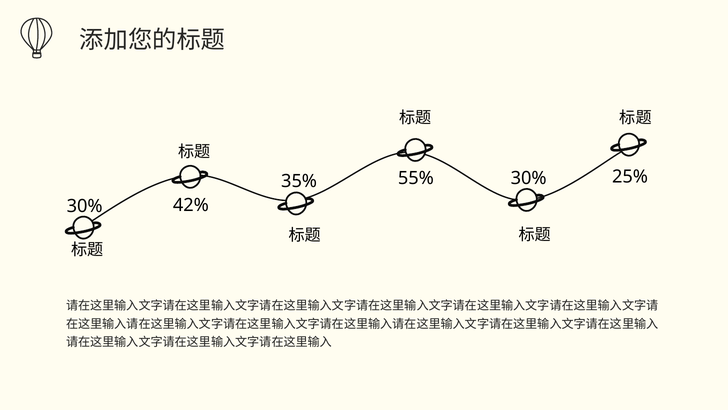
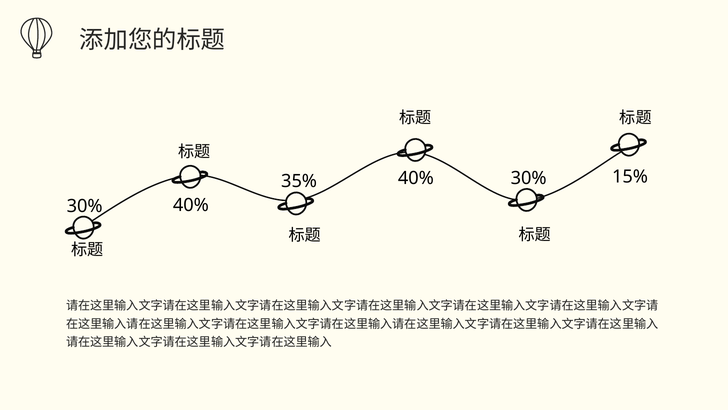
55%: 55% -> 40% (416, 178)
25%: 25% -> 15% (630, 177)
42%: 42% -> 40% (191, 205)
